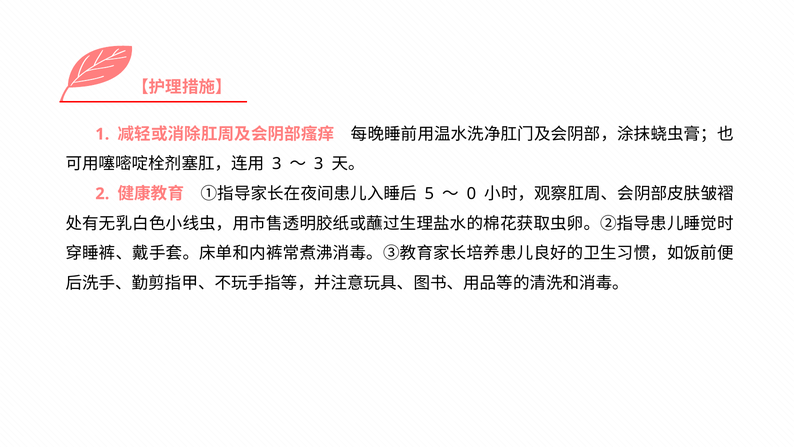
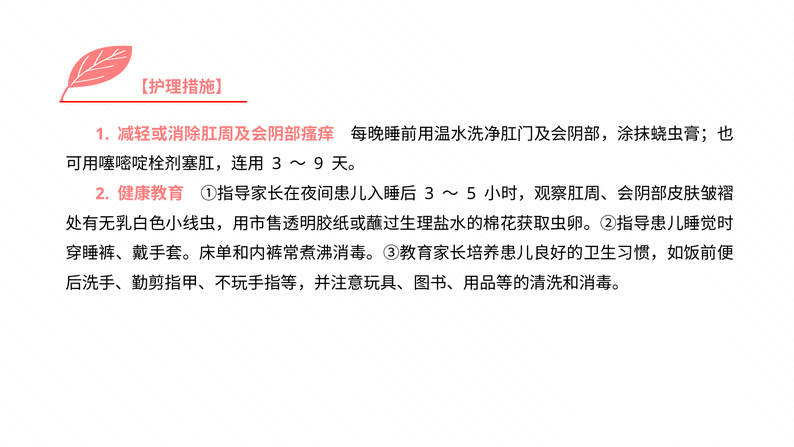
3: 3 -> 9 (319, 164)
5: 5 -> 3 (429, 194)
0: 0 -> 5 (471, 194)
